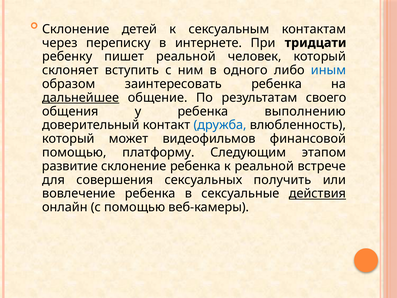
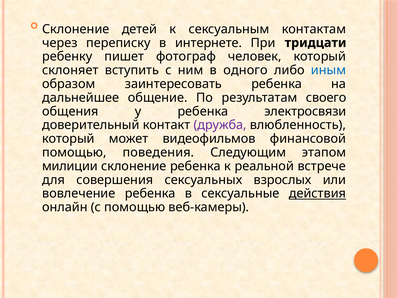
пишет реальной: реальной -> фотограф (186, 56)
дальнейшее underline: present -> none (81, 98)
выполнению: выполнению -> электросвязи (305, 111)
дружба colour: blue -> purple (220, 125)
платформу: платформу -> поведения (158, 152)
развитие: развитие -> милиции (70, 166)
получить: получить -> взрослых (283, 180)
